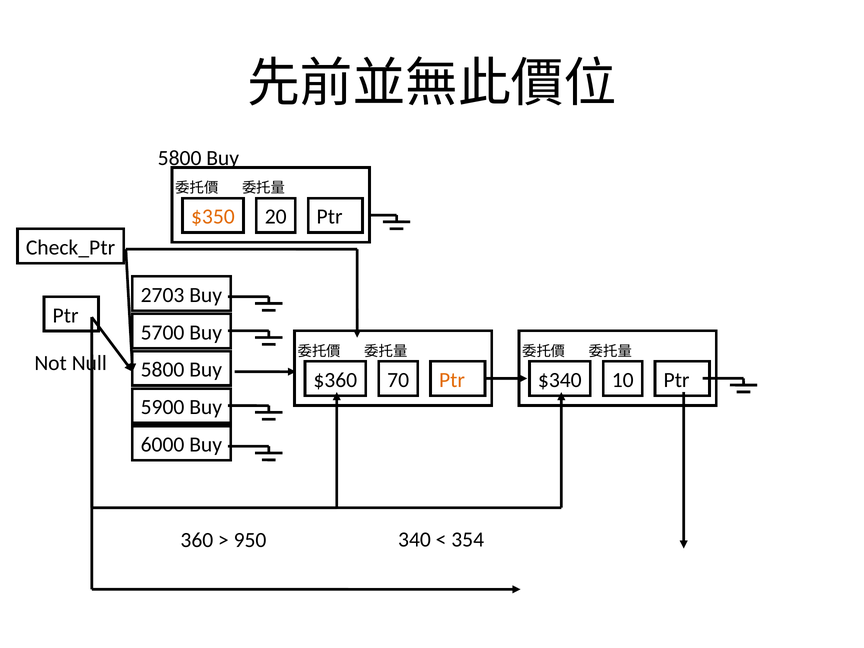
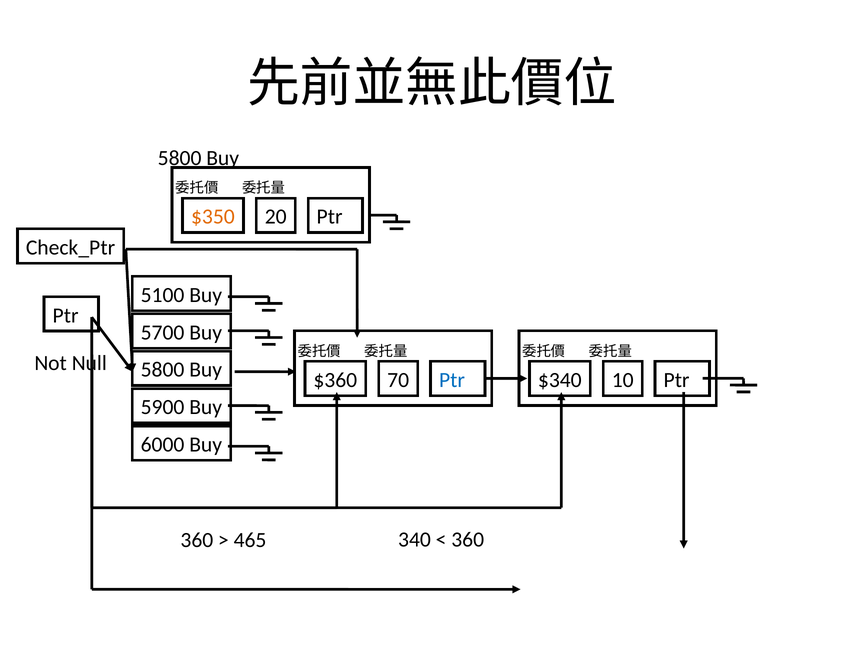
2703: 2703 -> 5100 (163, 295)
Ptr colour: orange -> blue (452, 380)
354: 354 -> 360 (468, 540)
950: 950 -> 465 (250, 540)
